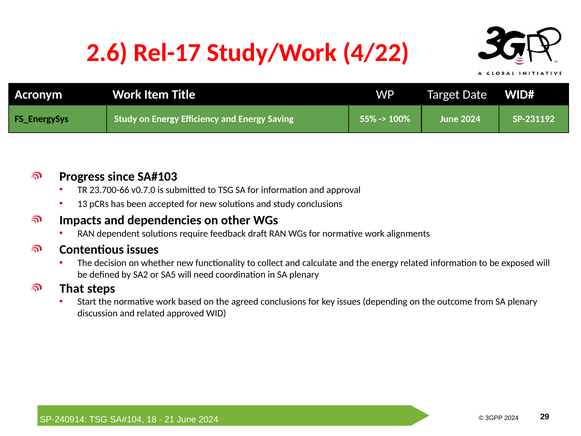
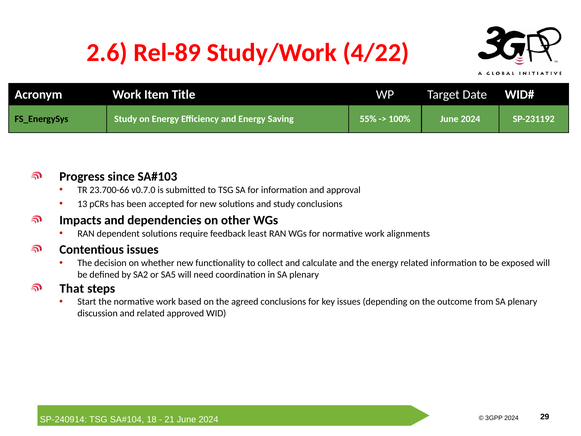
Rel-17: Rel-17 -> Rel-89 (167, 53)
draft: draft -> least (257, 233)
